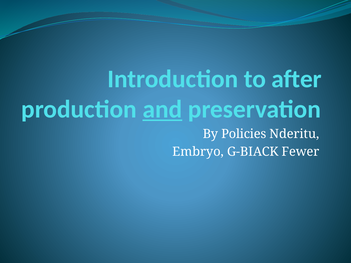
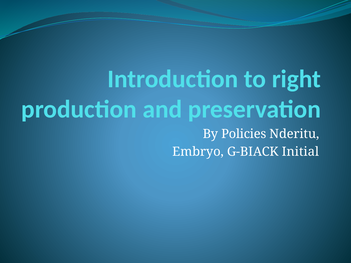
after: after -> right (296, 79)
and underline: present -> none (162, 109)
Fewer: Fewer -> Initial (300, 152)
